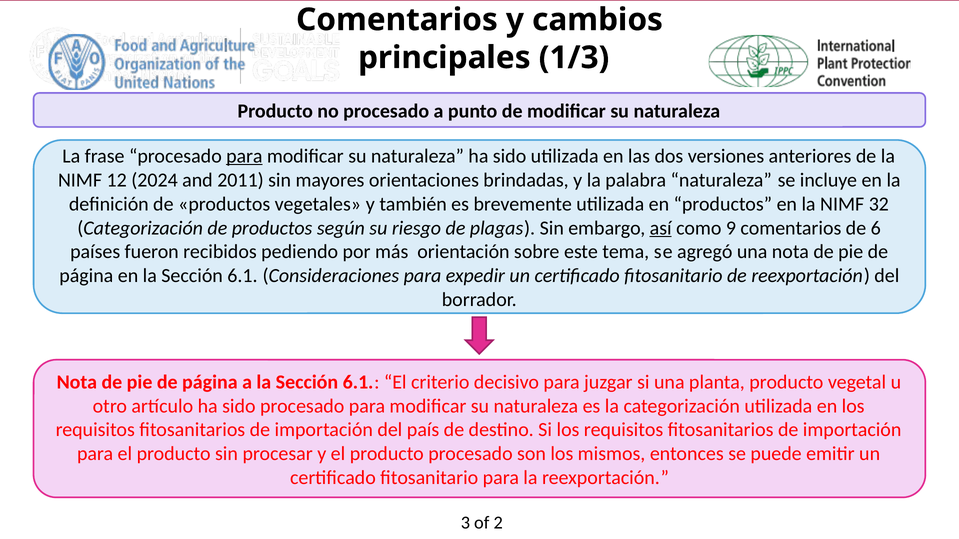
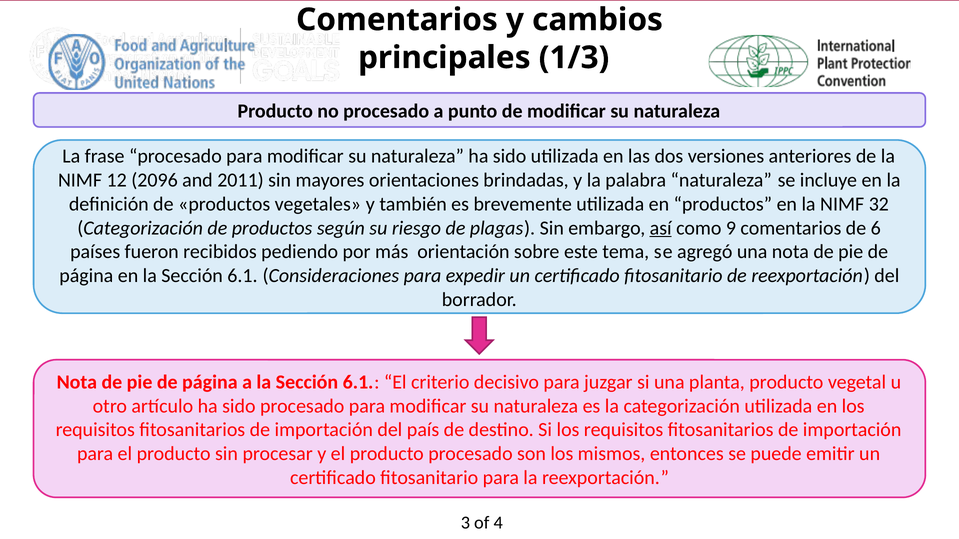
para underline: present -> none (244, 156)
2024: 2024 -> 2096 (155, 180)
2: 2 -> 4 (498, 523)
